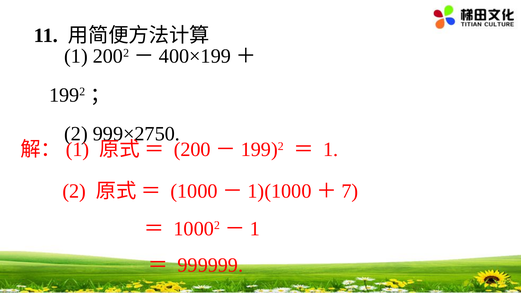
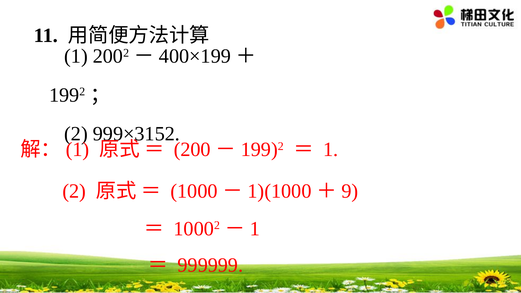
999×2750: 999×2750 -> 999×3152 (136, 134)
7: 7 -> 9 (350, 191)
